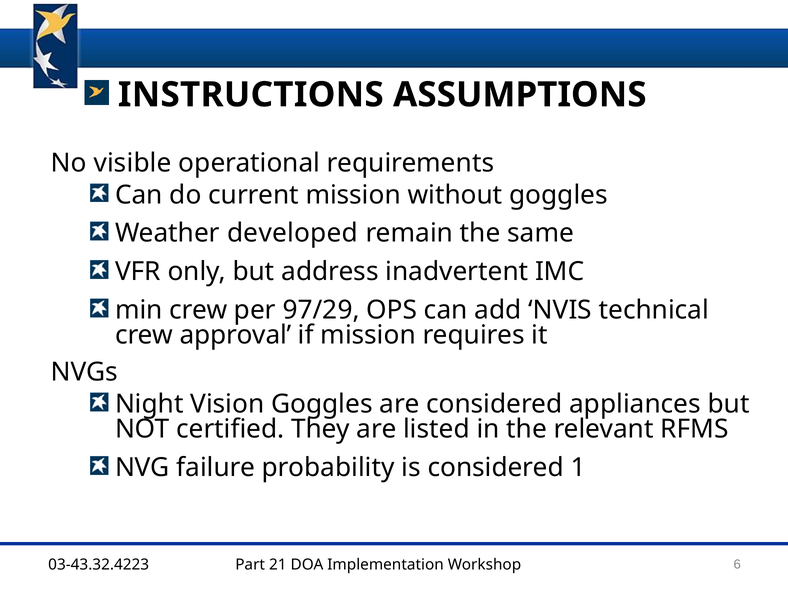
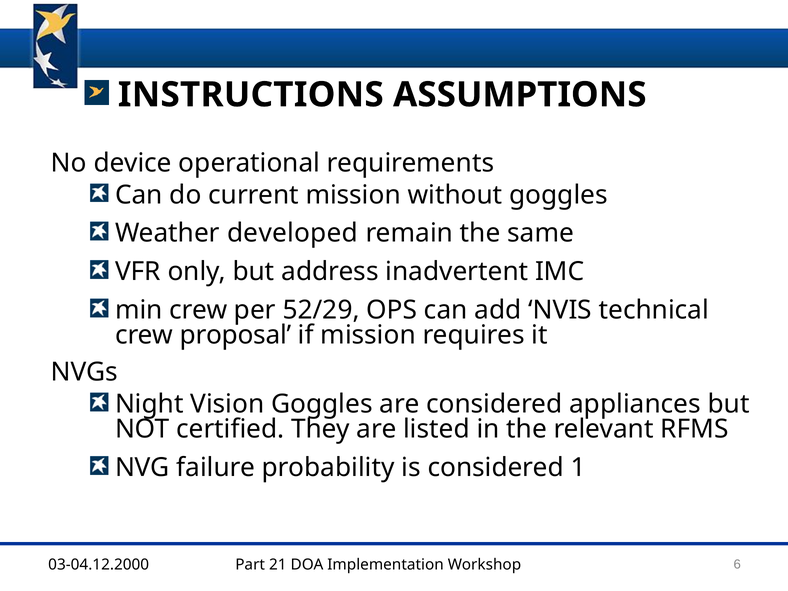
visible: visible -> device (133, 163)
97/29: 97/29 -> 52/29 (321, 310)
approval: approval -> proposal (235, 335)
03-43.32.4223: 03-43.32.4223 -> 03-04.12.2000 (99, 564)
